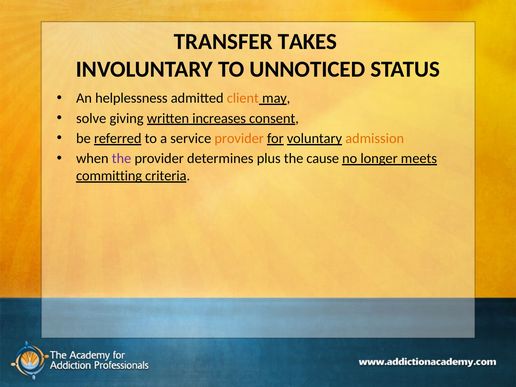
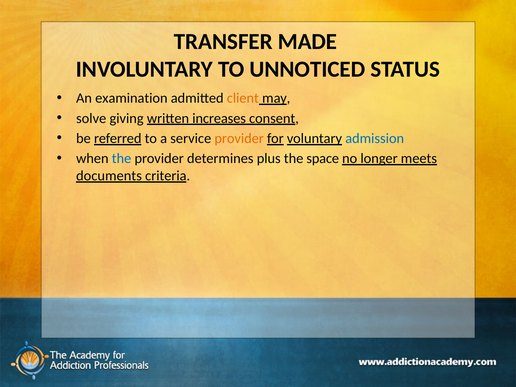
TAKES: TAKES -> MADE (307, 42)
helplessness: helplessness -> examination (131, 98)
admission colour: orange -> blue (375, 138)
the colour: purple -> blue (122, 158)
cause: cause -> space (323, 158)
committing: committing -> documents (109, 176)
